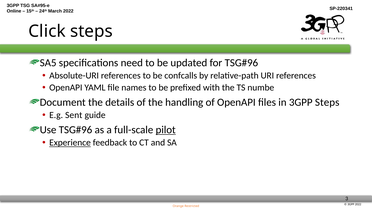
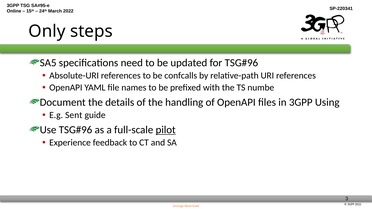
Click: Click -> Only (47, 31)
3GPP Steps: Steps -> Using (327, 102)
Experience underline: present -> none (70, 143)
